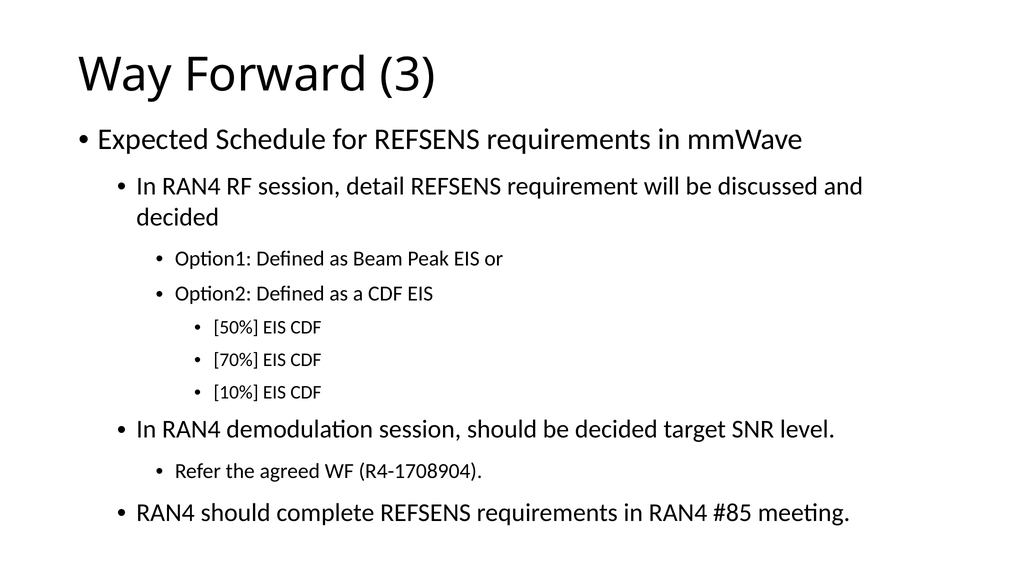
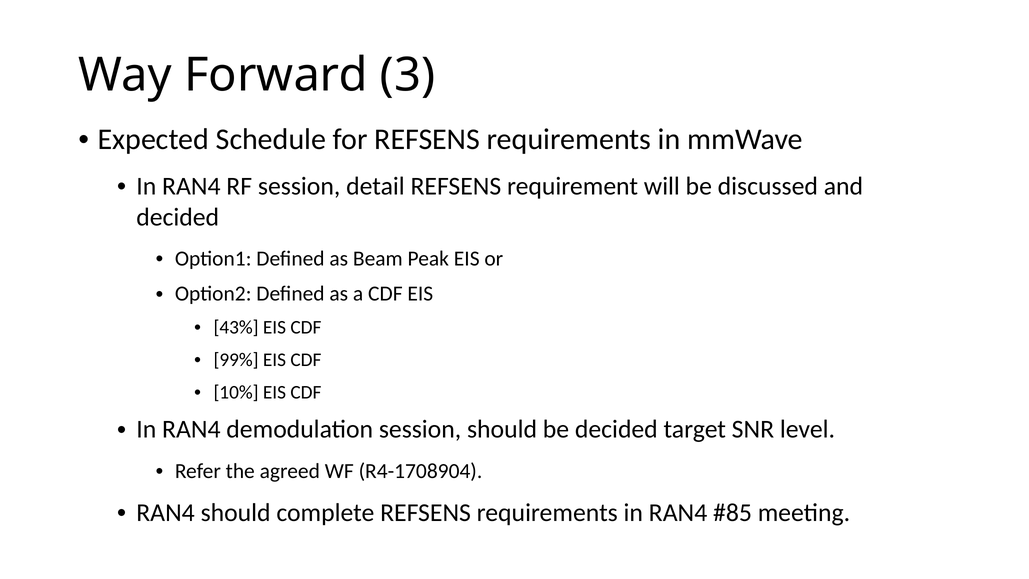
50%: 50% -> 43% (236, 327)
70%: 70% -> 99% (236, 360)
